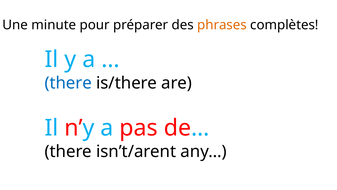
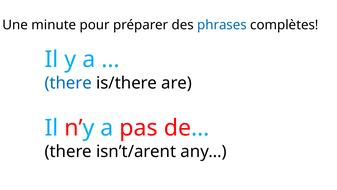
phrases colour: orange -> blue (222, 25)
